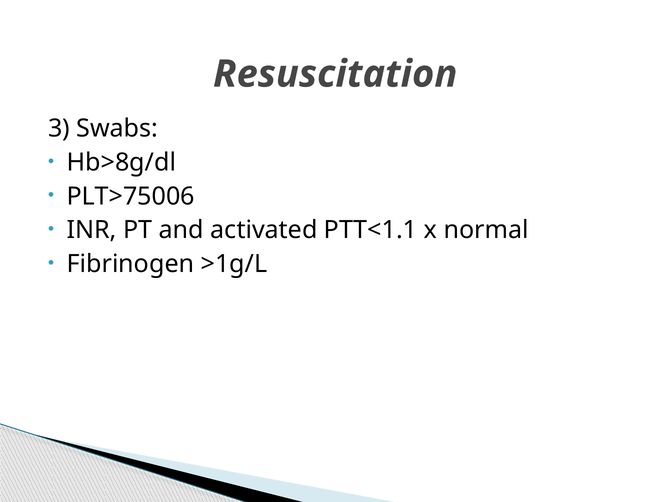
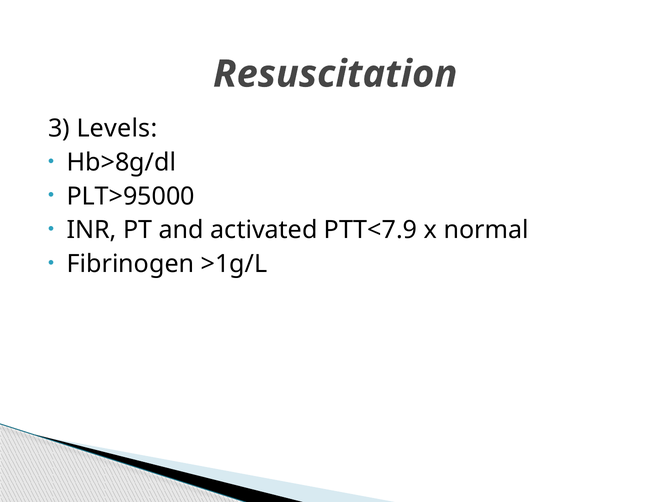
Swabs: Swabs -> Levels (117, 128)
PLT>75006: PLT>75006 -> PLT>95000 (131, 196)
PTT<1.1: PTT<1.1 -> PTT<7.9 (371, 230)
